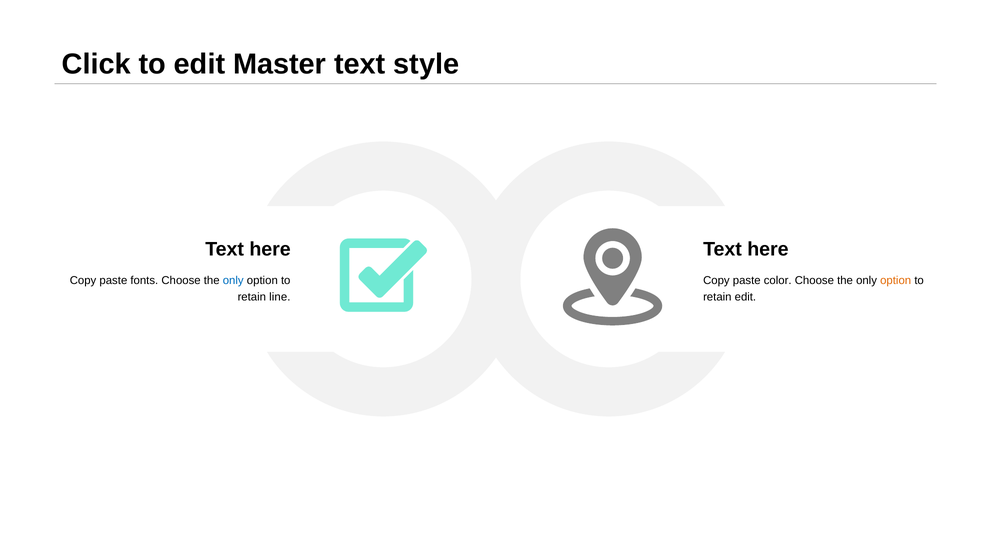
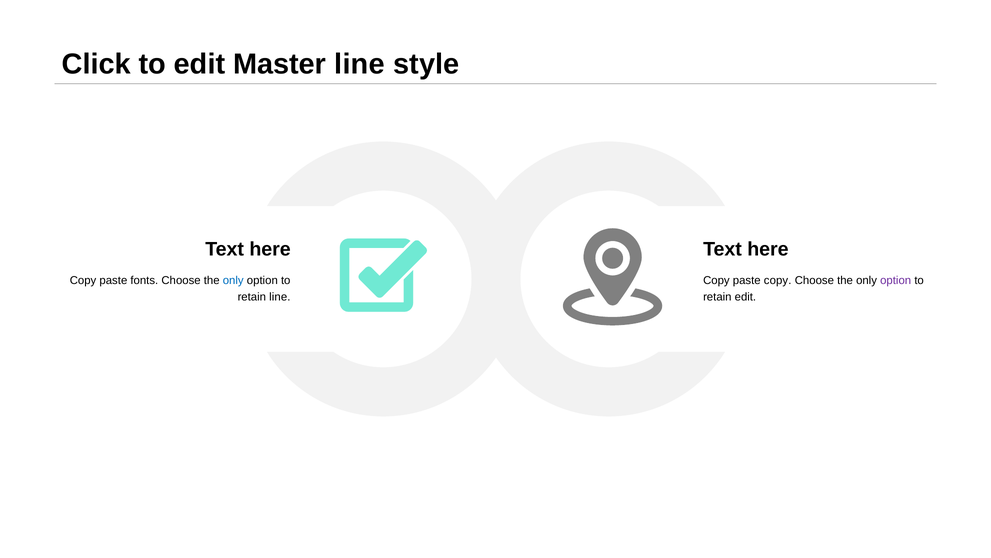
Master text: text -> line (360, 64)
paste color: color -> copy (778, 280)
option colour: orange -> purple (896, 280)
